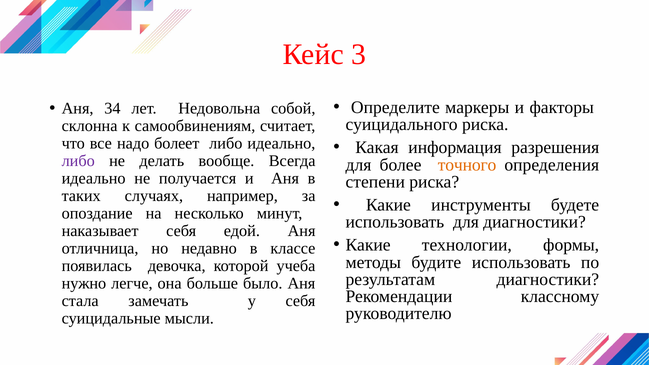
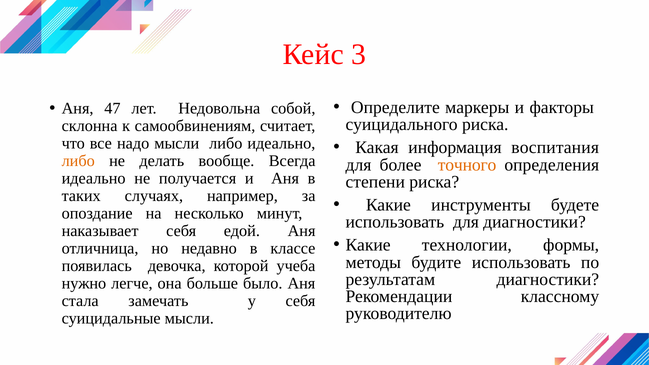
34: 34 -> 47 (112, 108)
надо болеет: болеет -> мысли (177, 143)
разрешения: разрешения -> воспитания (555, 148)
либо colour: purple -> orange (78, 161)
